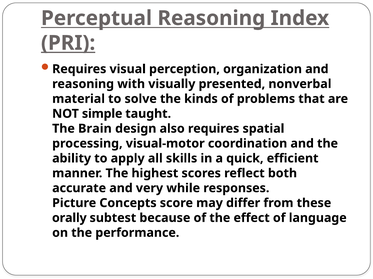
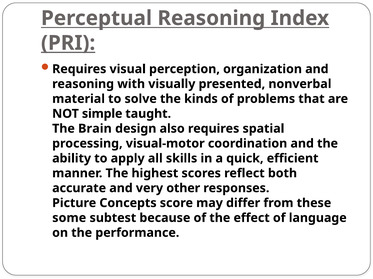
while: while -> other (183, 189)
orally: orally -> some (69, 218)
